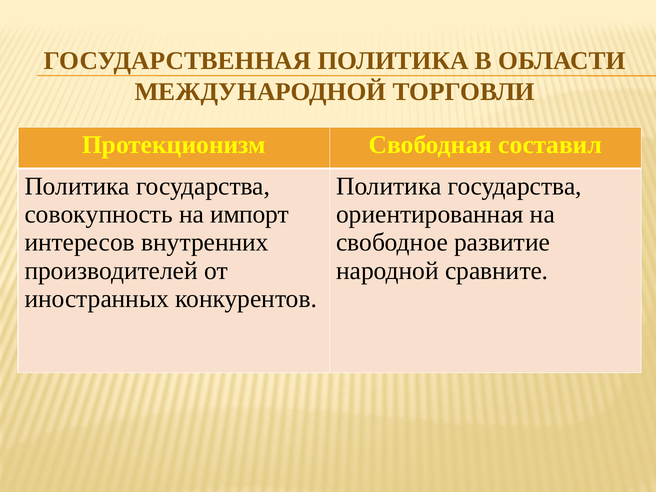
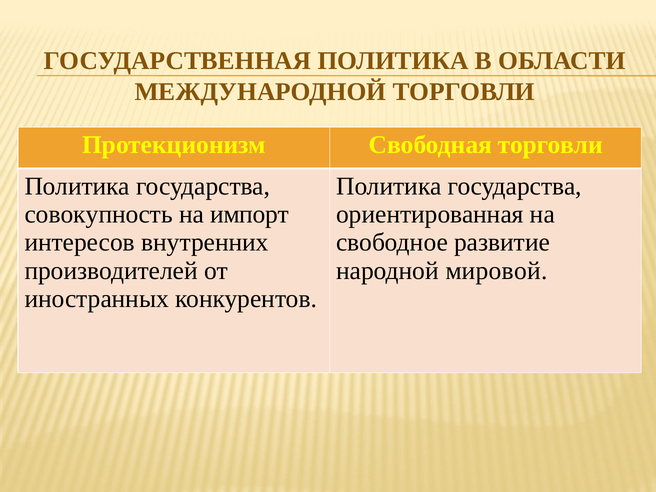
Свободная составил: составил -> торговли (550, 145)
сравните: сравните -> мировой (497, 271)
